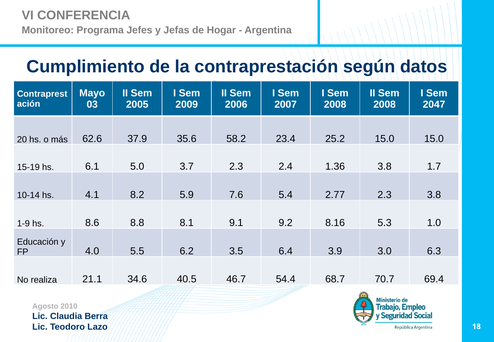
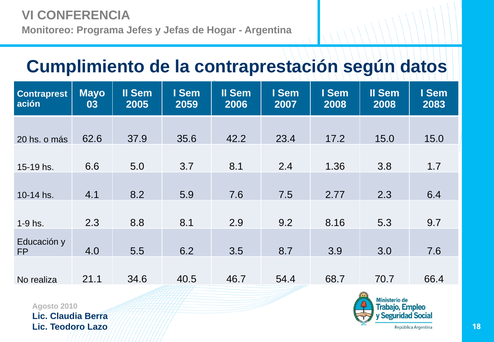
2009: 2009 -> 2059 (187, 104)
2047: 2047 -> 2083 (434, 104)
58.2: 58.2 -> 42.2 (236, 139)
25.2: 25.2 -> 17.2 (335, 139)
6.1: 6.1 -> 6.6 (92, 167)
3.7 2.3: 2.3 -> 8.1 (236, 167)
5.4: 5.4 -> 7.5 (286, 195)
2.3 3.8: 3.8 -> 6.4 (434, 195)
hs 8.6: 8.6 -> 2.3 (92, 223)
9.1: 9.1 -> 2.9 (236, 223)
1.0: 1.0 -> 9.7 (434, 223)
6.4: 6.4 -> 8.7 (286, 251)
3.0 6.3: 6.3 -> 7.6 (434, 251)
69.4: 69.4 -> 66.4 (434, 279)
